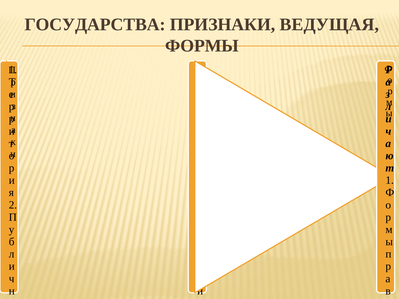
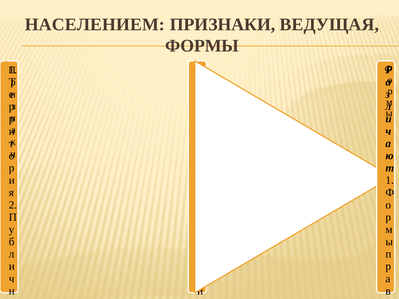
ГОСУДАРСТВА: ГОСУДАРСТВА -> НАСЕЛЕНИЕМ (95, 25)
